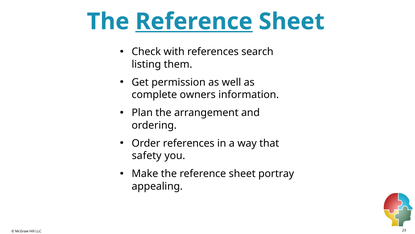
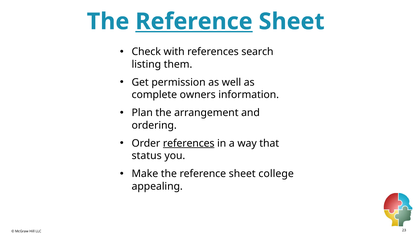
references underline: none -> present (189, 143)
safety: safety -> status (147, 155)
portray: portray -> college (276, 173)
